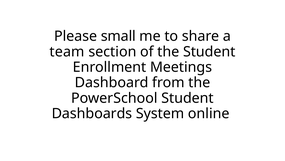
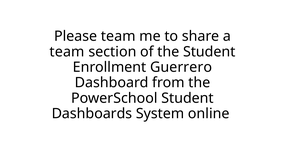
Please small: small -> team (118, 36)
Meetings: Meetings -> Guerrero (181, 67)
